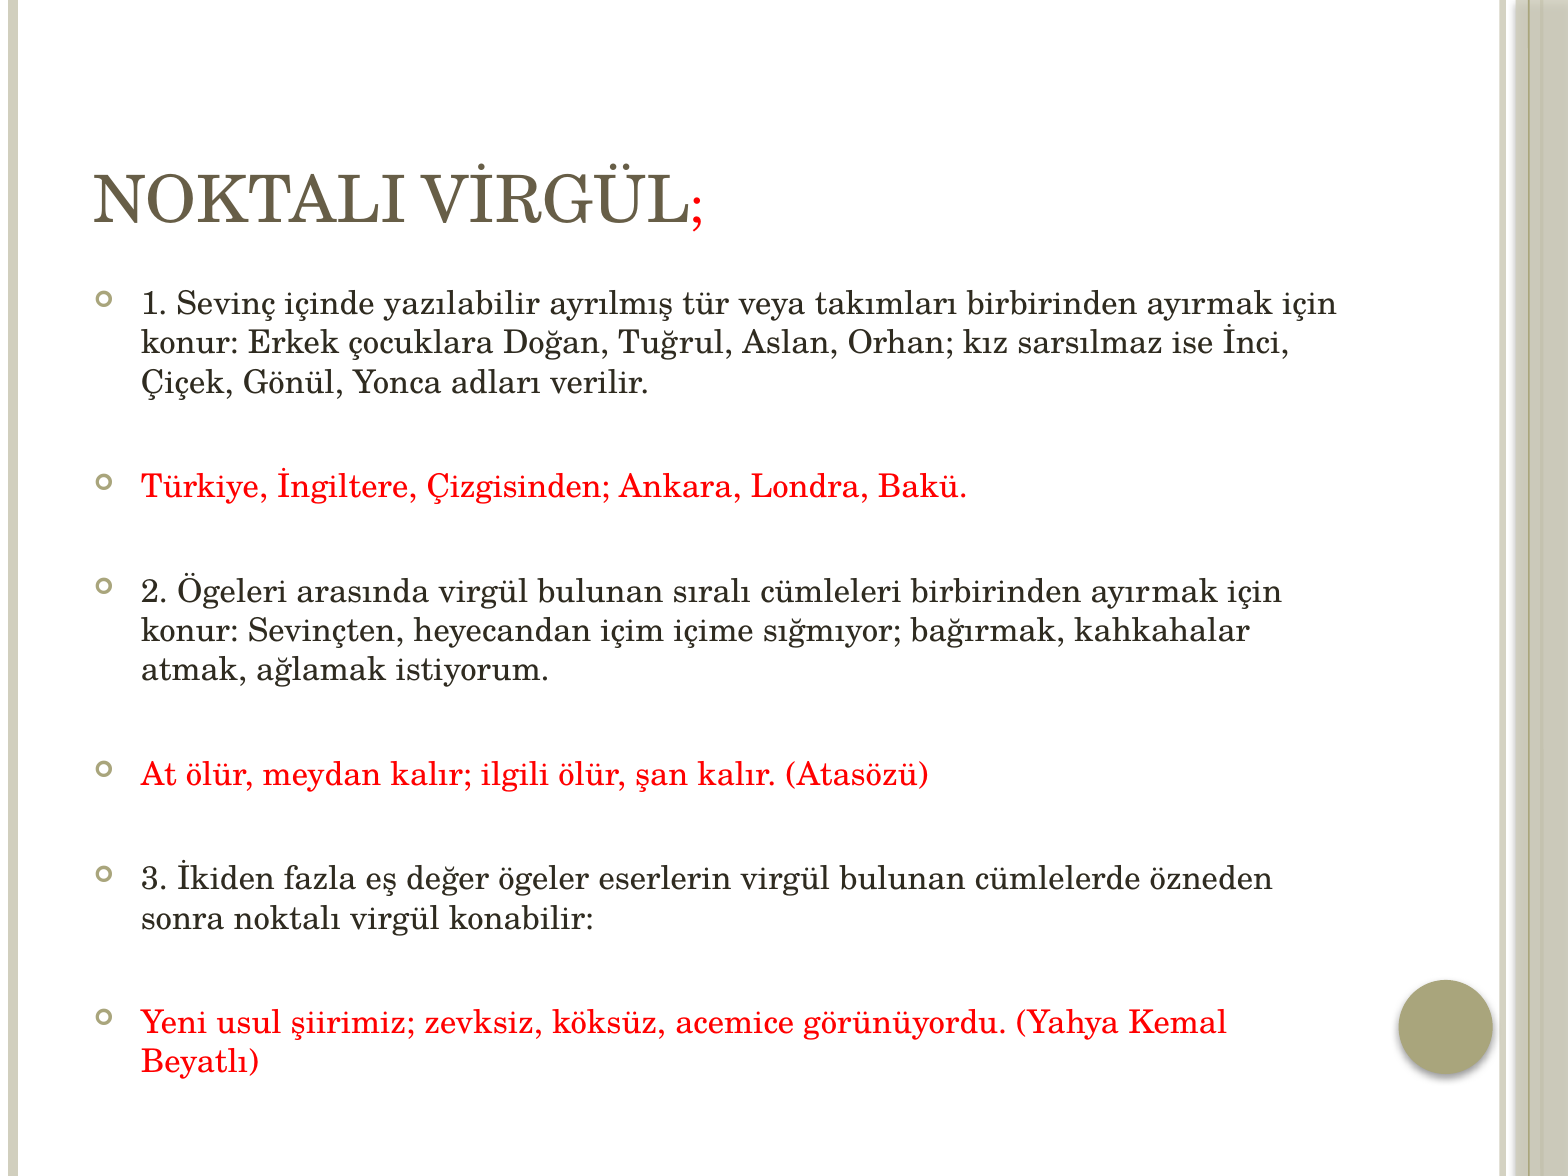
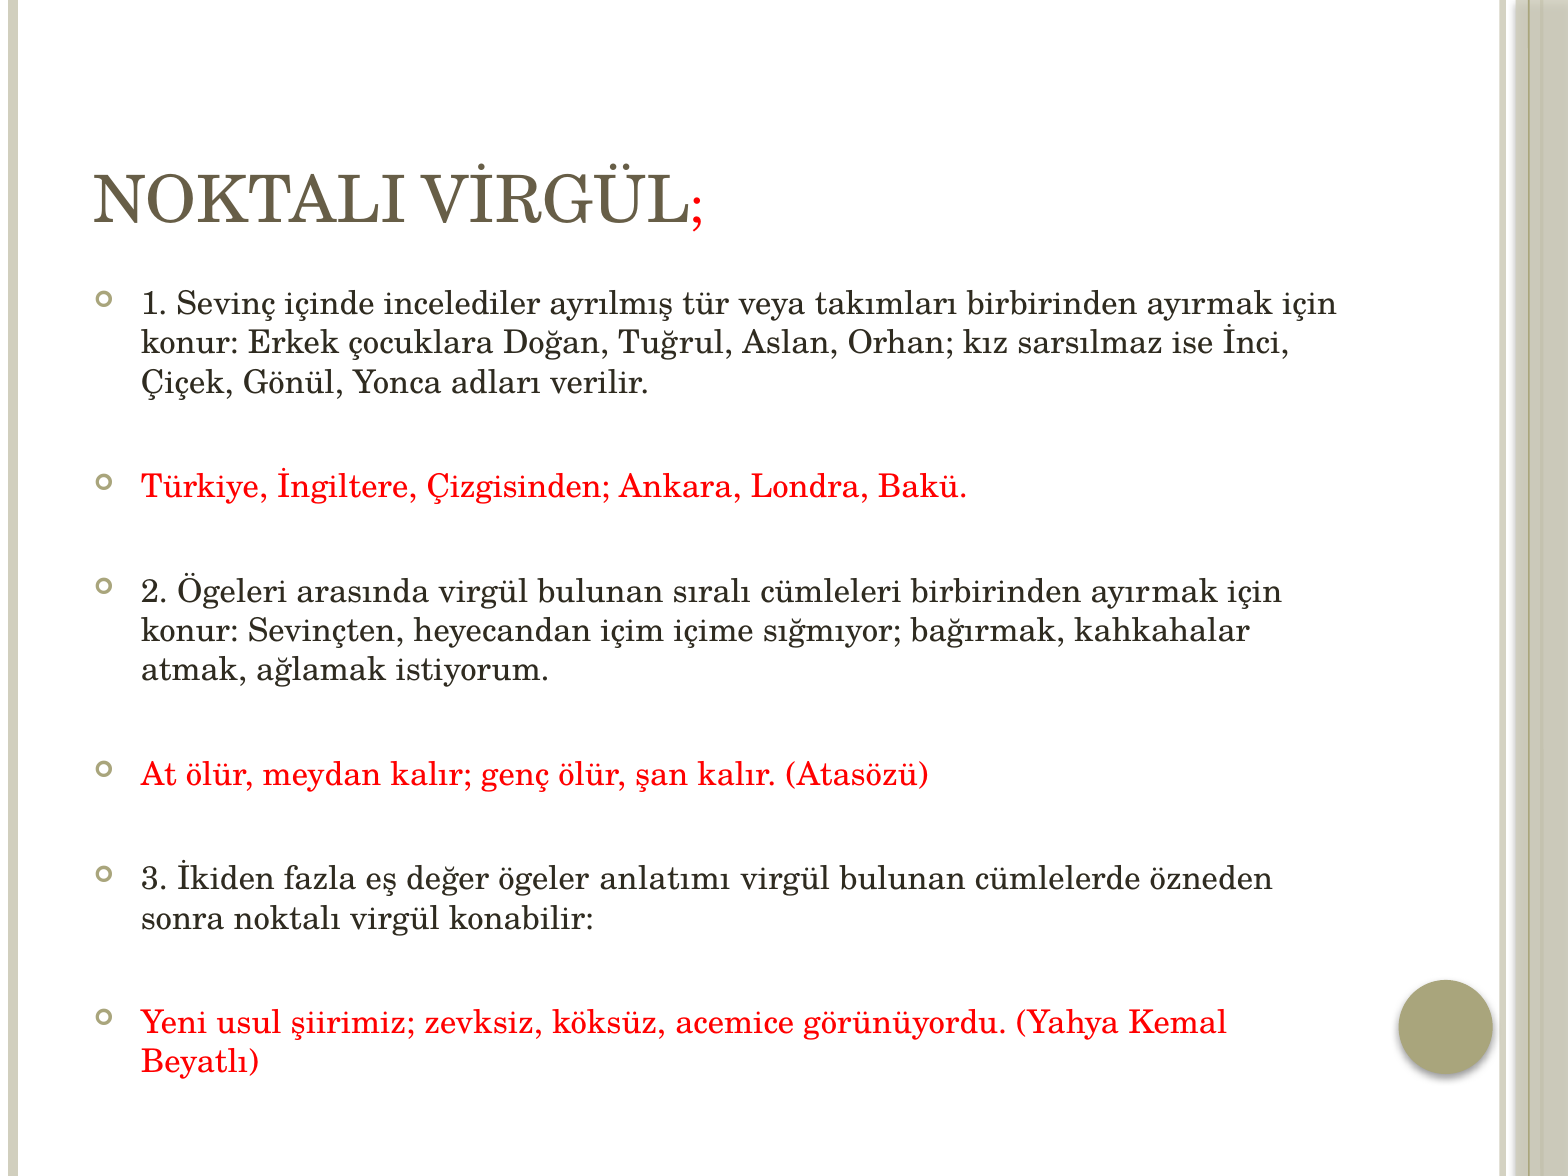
yazılabilir: yazılabilir -> incelediler (462, 304)
ilgili: ilgili -> genç (515, 775)
eserlerin: eserlerin -> anlatımı (665, 879)
